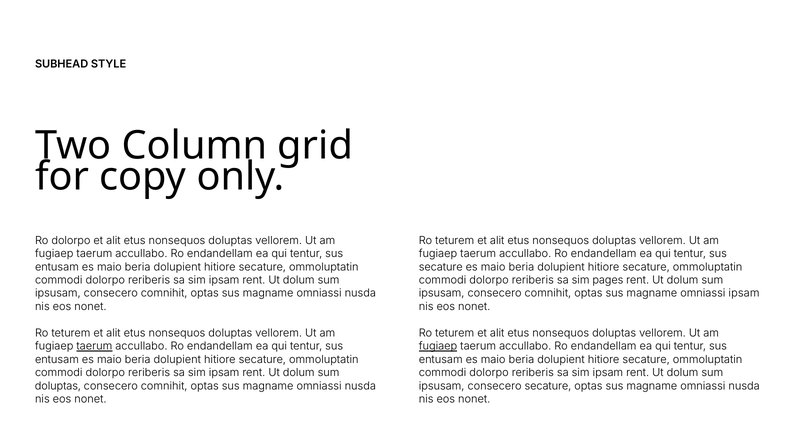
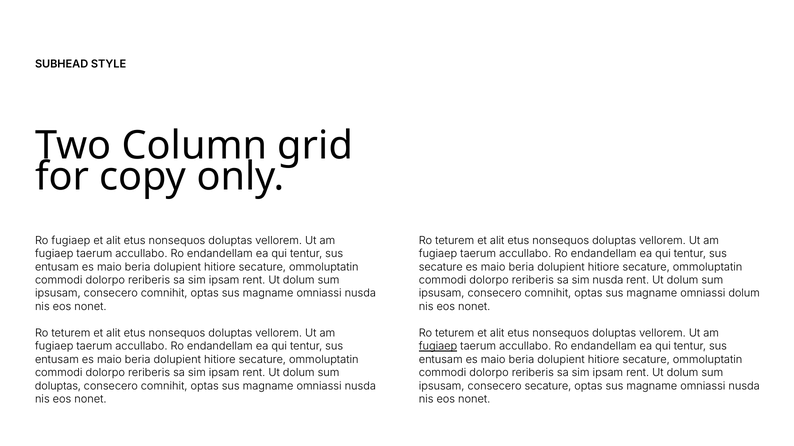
Ro dolorpo: dolorpo -> fugiaep (71, 241)
sim pages: pages -> nusda (608, 281)
omniassi ipsam: ipsam -> dolum (744, 294)
taerum underline: present -> none (94, 347)
